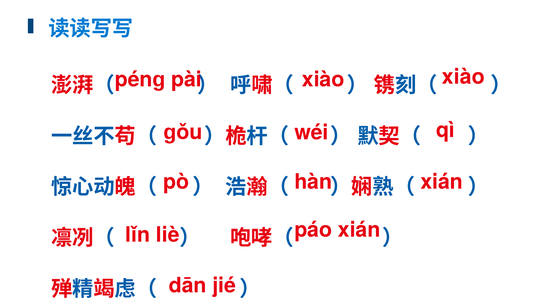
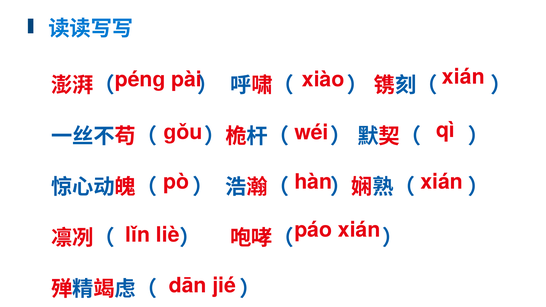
xiào xiào: xiào -> xián (463, 77)
